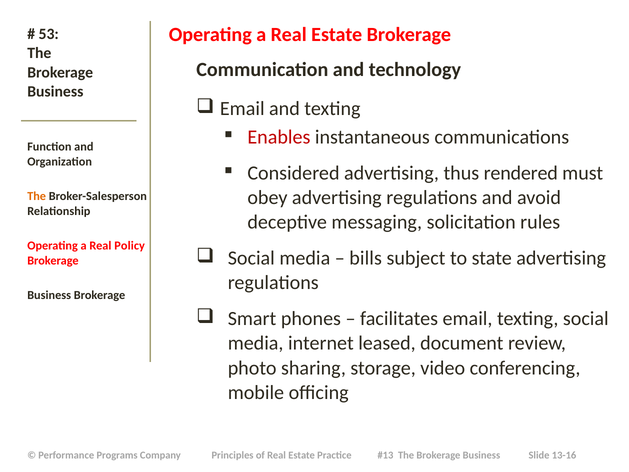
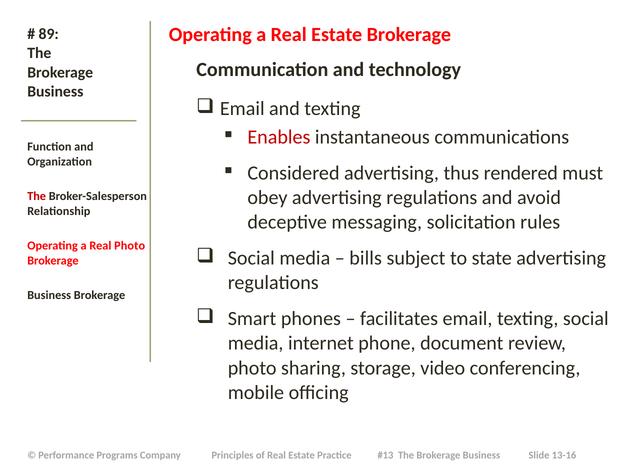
53: 53 -> 89 (49, 34)
The colour: orange -> red (37, 196)
Real Policy: Policy -> Photo (130, 246)
leased: leased -> phone (387, 343)
